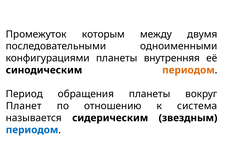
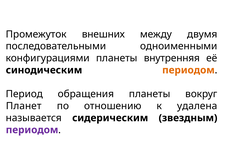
которым: которым -> внешних (103, 34)
система: система -> удалена (197, 106)
периодом colour: blue -> purple (32, 130)
